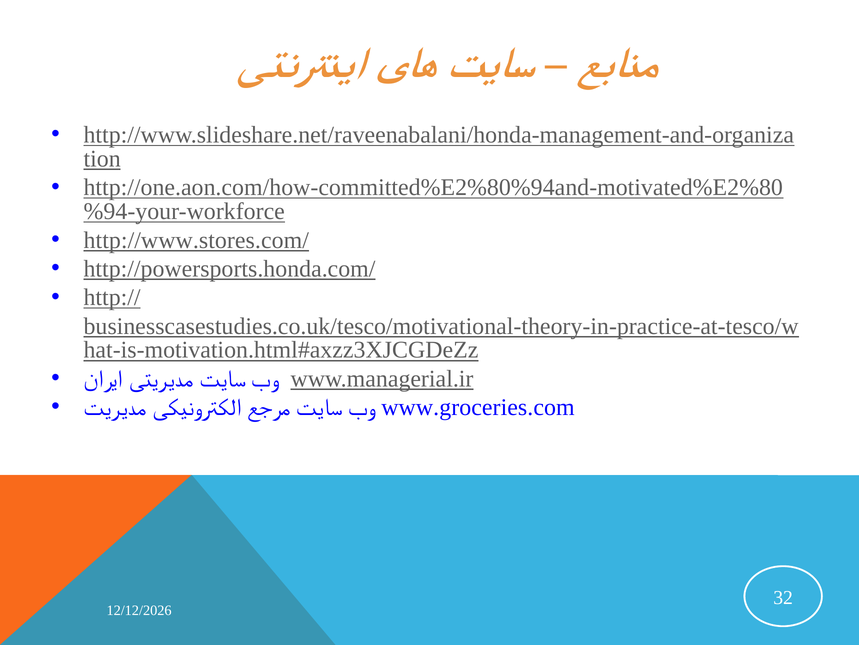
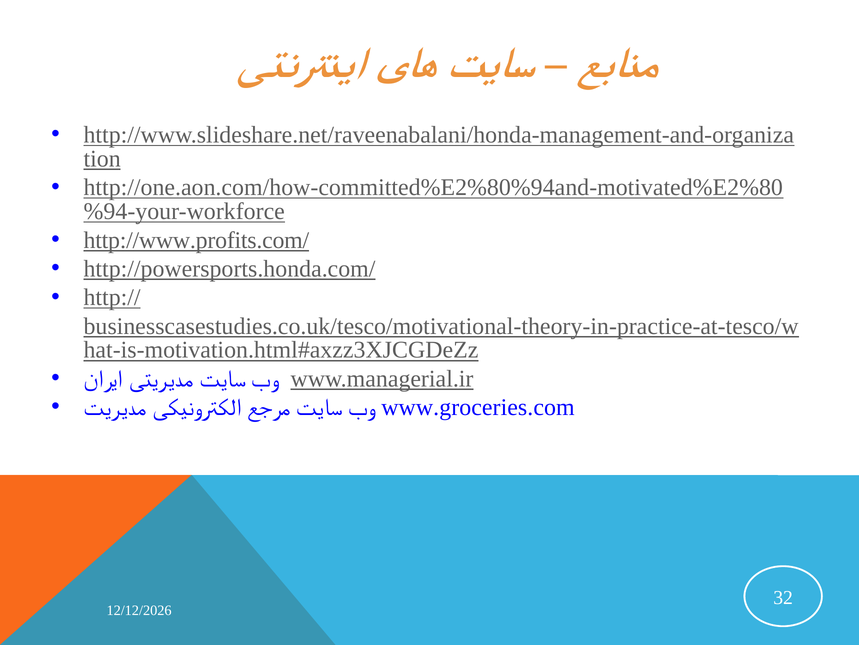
http://www.stores.com/: http://www.stores.com/ -> http://www.profits.com/ (196, 240)
